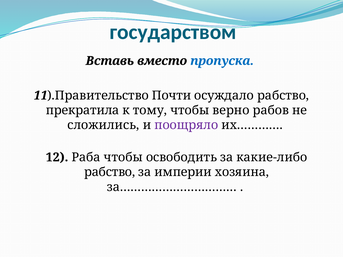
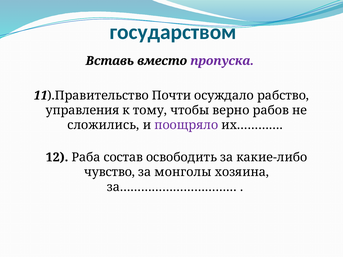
пропуска colour: blue -> purple (222, 61)
прекратила: прекратила -> управления (83, 110)
Раба чтобы: чтобы -> состав (123, 157)
рабство: рабство -> чувство (110, 172)
империи: империи -> монголы (183, 172)
